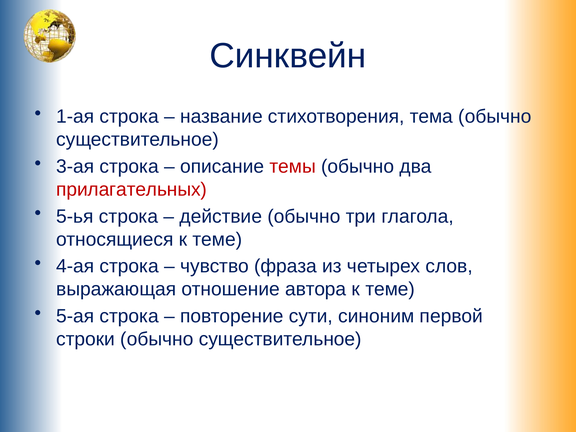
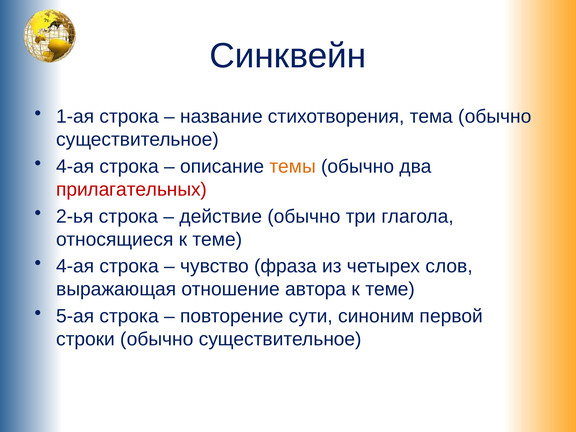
3-ая: 3-ая -> 4-ая (75, 166)
темы colour: red -> orange (293, 166)
5-ья: 5-ья -> 2-ья (75, 216)
